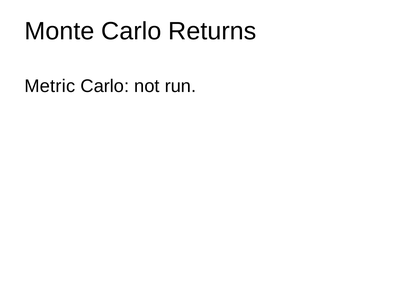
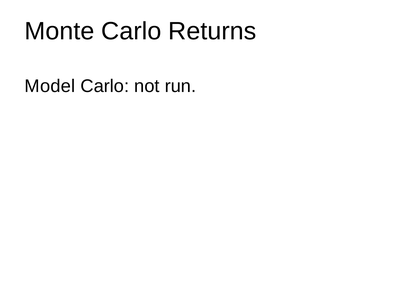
Metric: Metric -> Model (50, 86)
